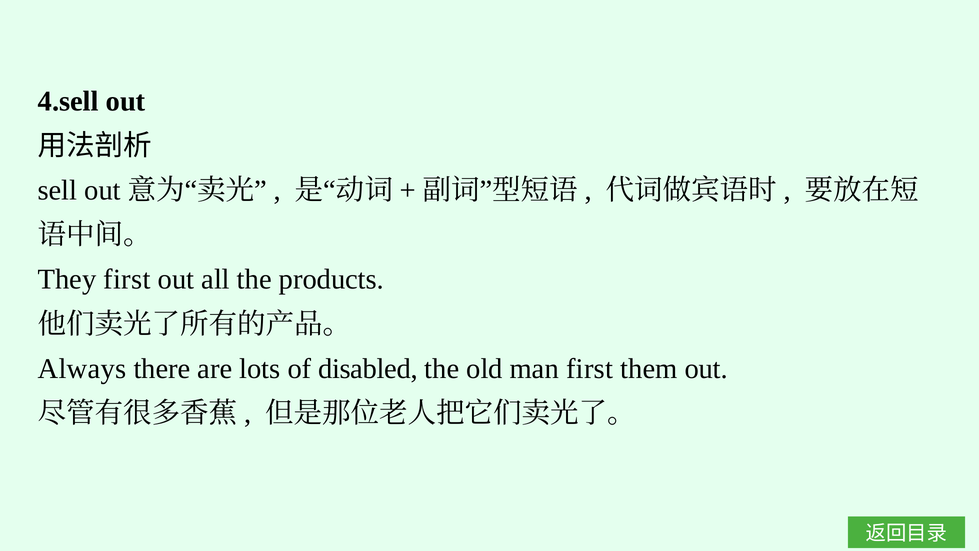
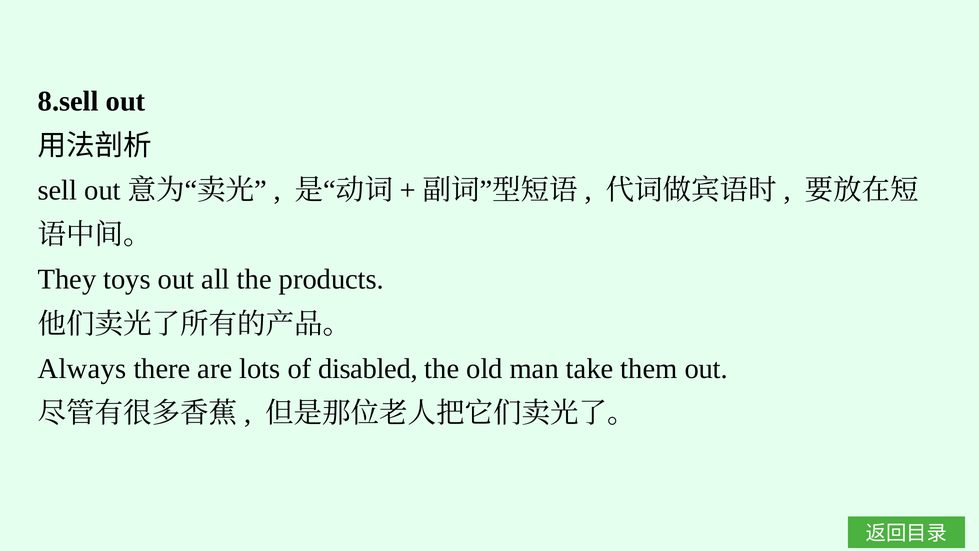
4.sell: 4.sell -> 8.sell (68, 101)
They first: first -> toys (127, 279)
man first: first -> take (590, 368)
